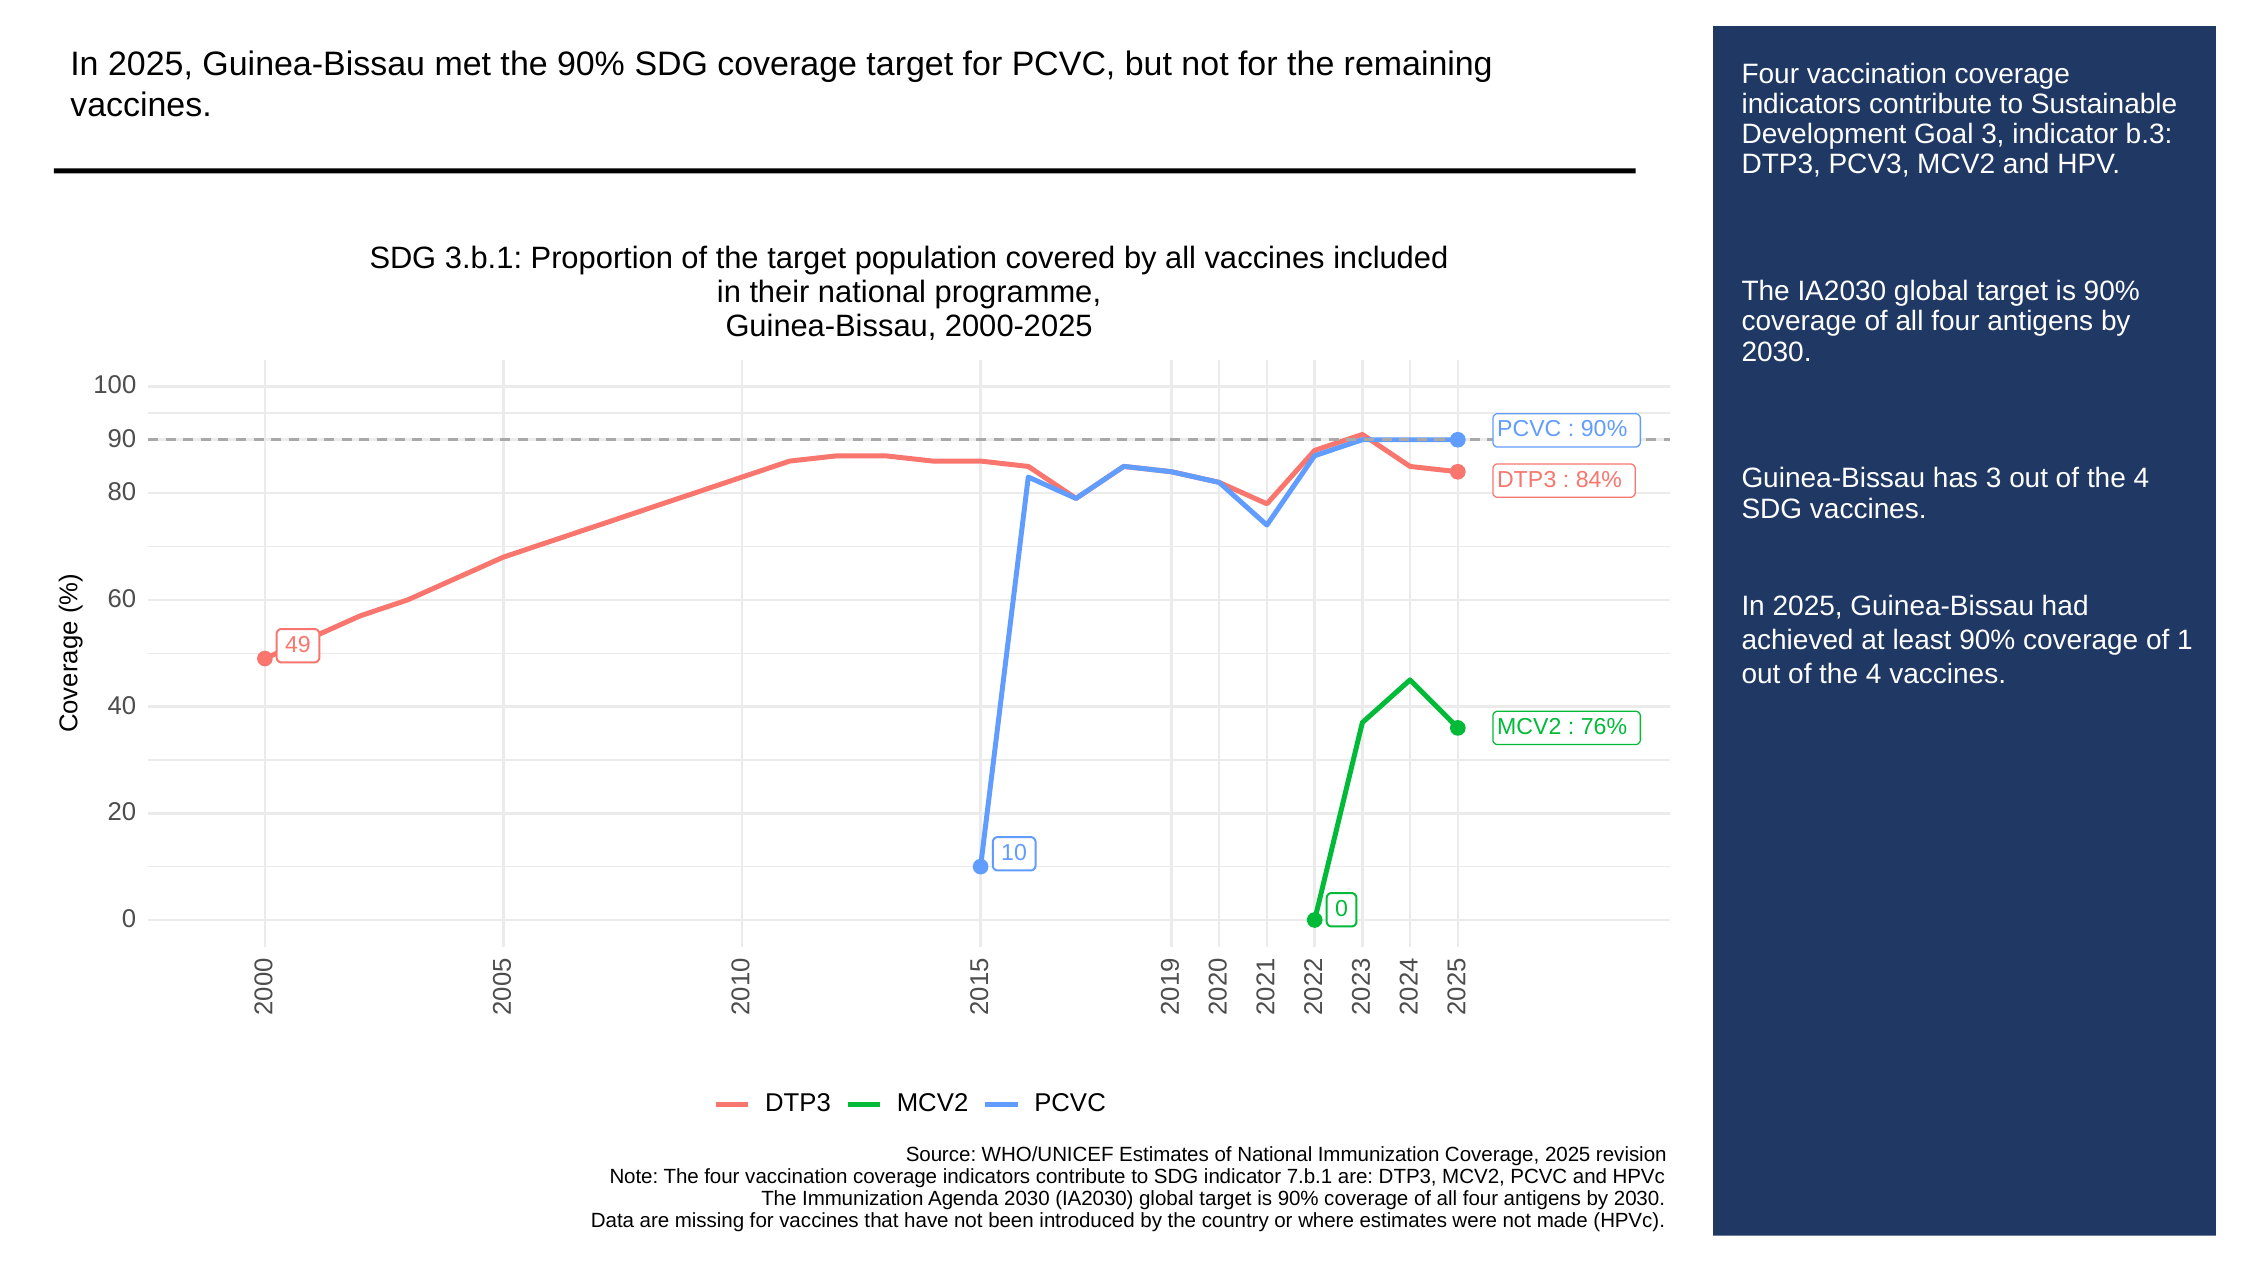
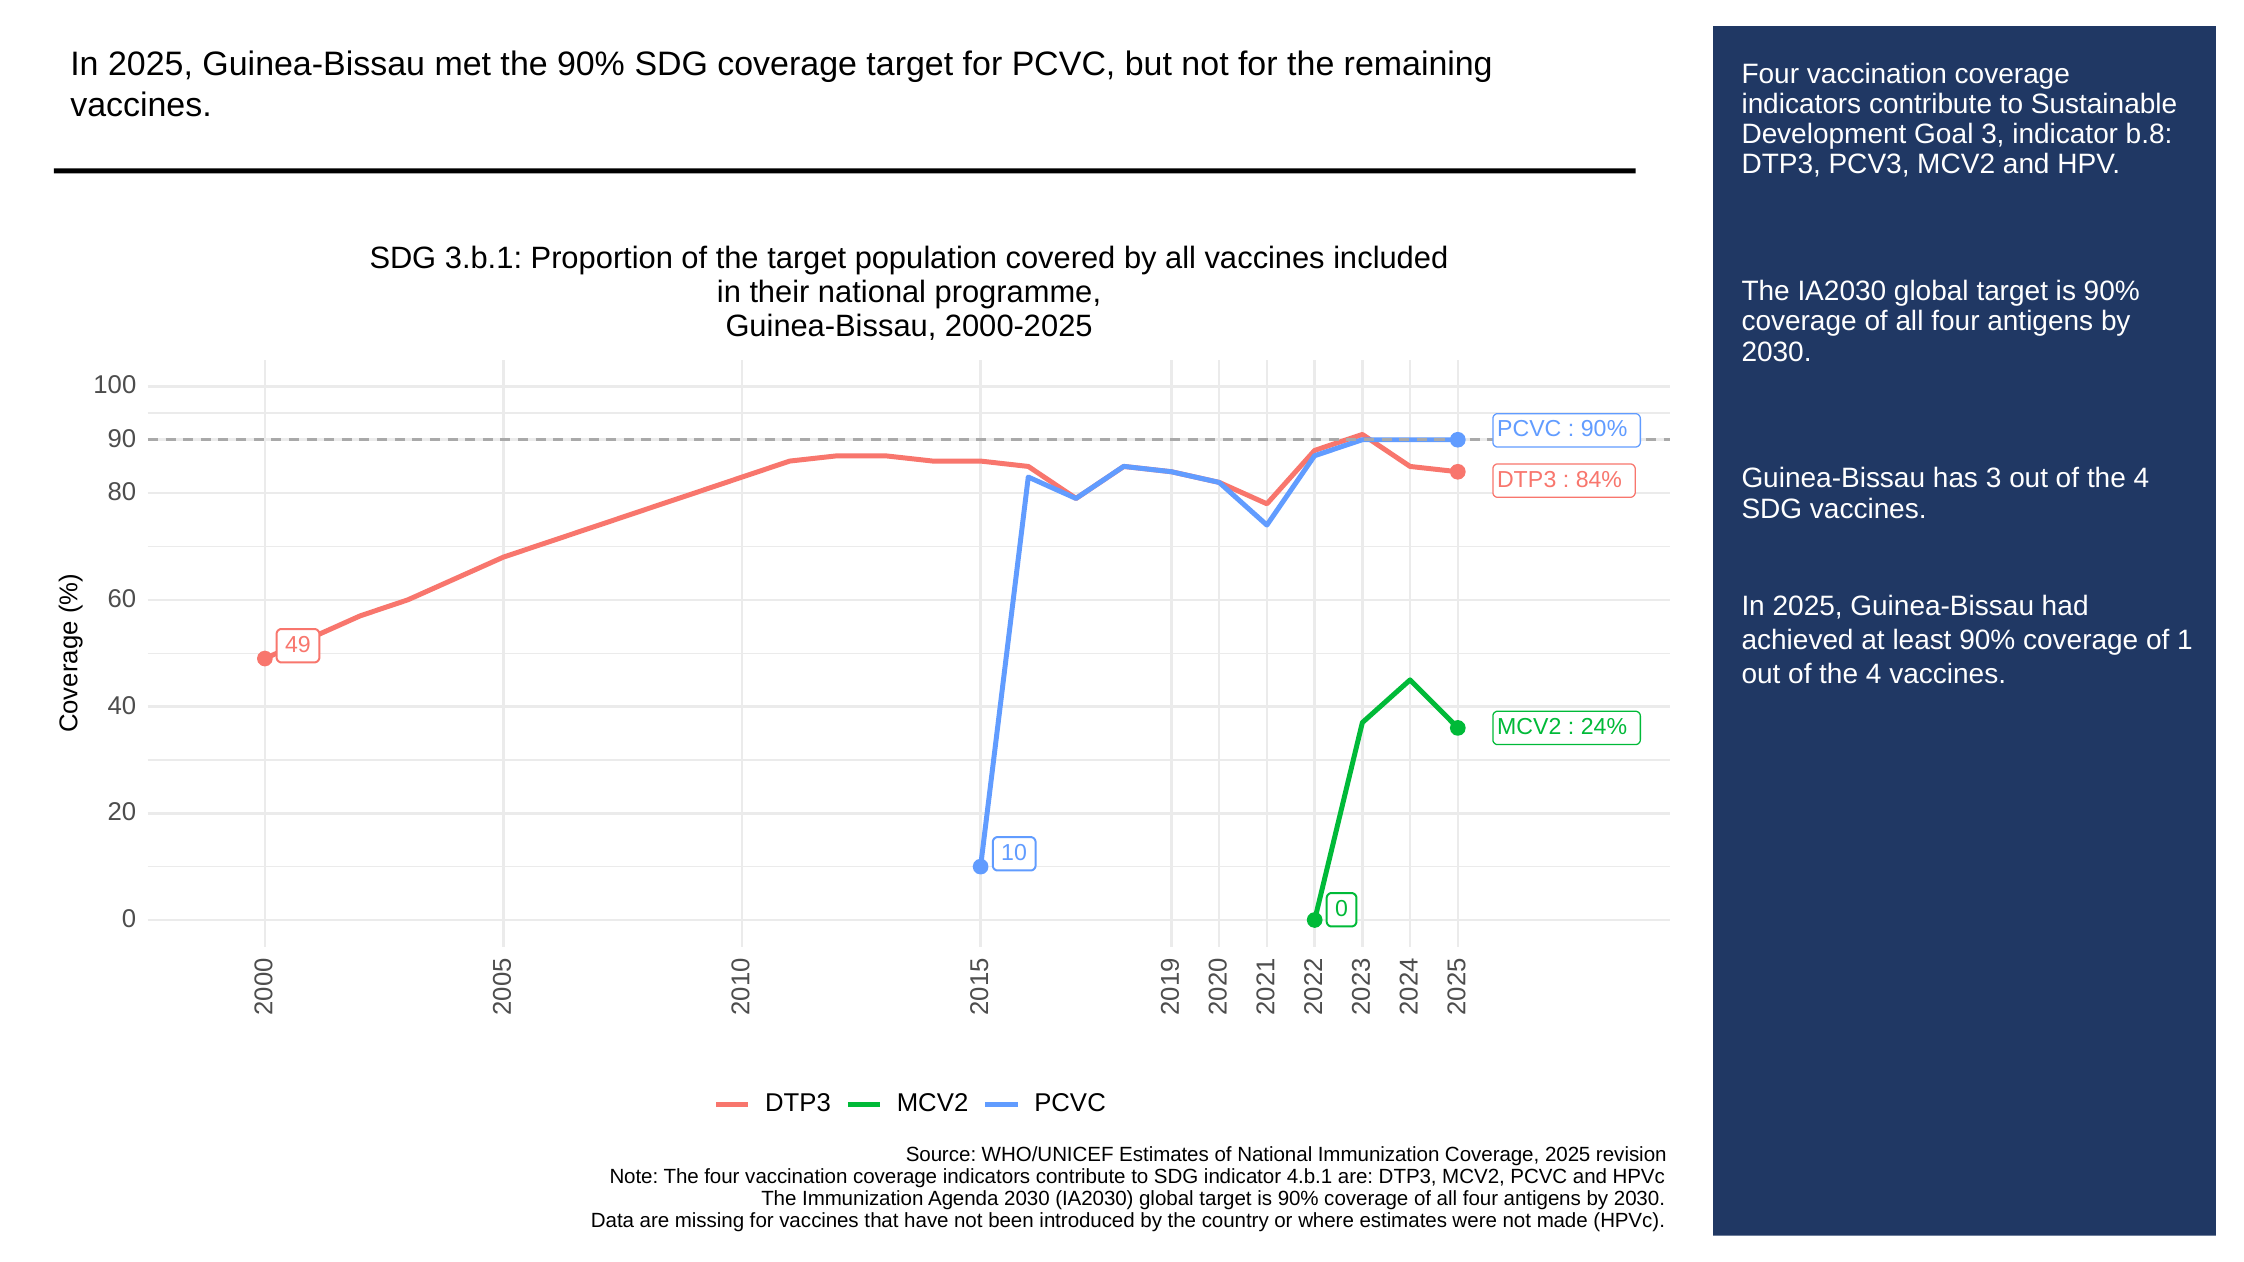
b.3: b.3 -> b.8 (2149, 134)
76%: 76% -> 24% (1604, 727)
7.b.1: 7.b.1 -> 4.b.1 (1310, 1177)
